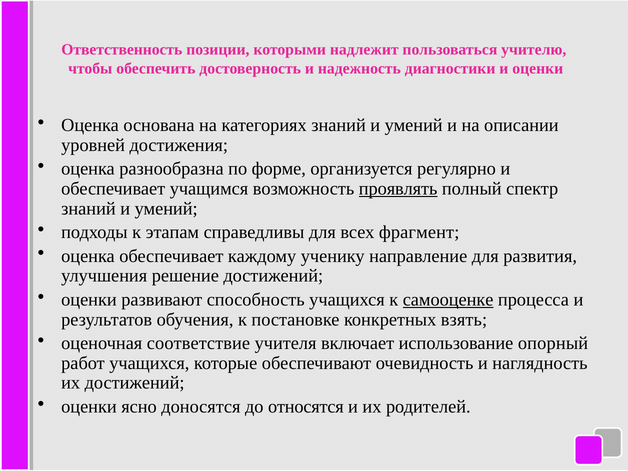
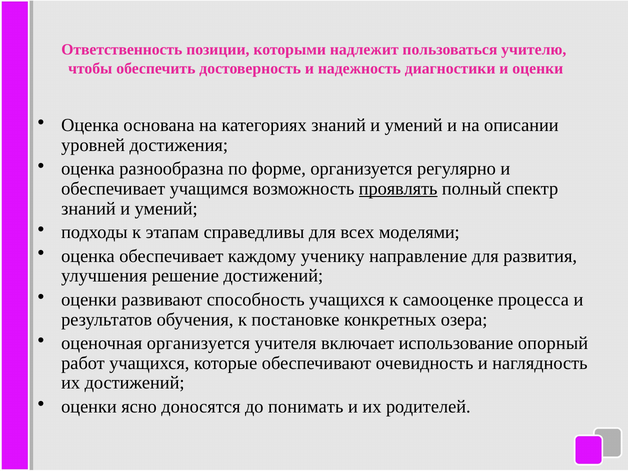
фрагмент: фрагмент -> моделями (419, 232)
самооценке underline: present -> none (448, 300)
взять: взять -> озера (464, 320)
оценочная соответствие: соответствие -> организуется (198, 343)
относятся: относятся -> понимать (306, 407)
